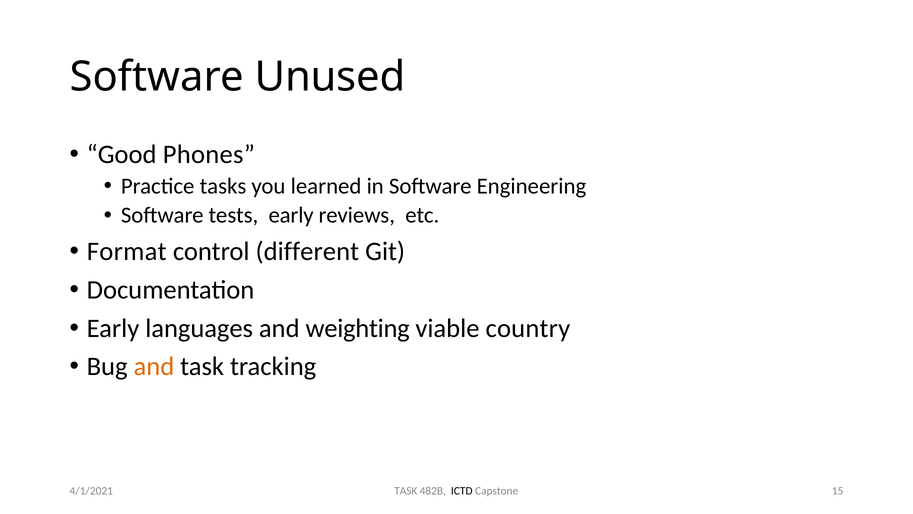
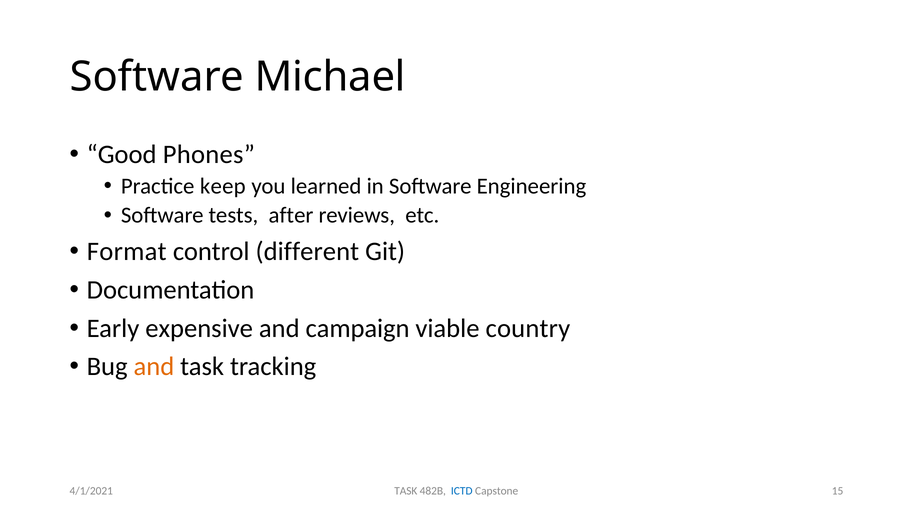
Unused: Unused -> Michael (330, 77)
tasks: tasks -> keep (223, 186)
tests early: early -> after (291, 215)
languages: languages -> expensive (199, 328)
weighting: weighting -> campaign (358, 328)
ICTD colour: black -> blue (462, 490)
